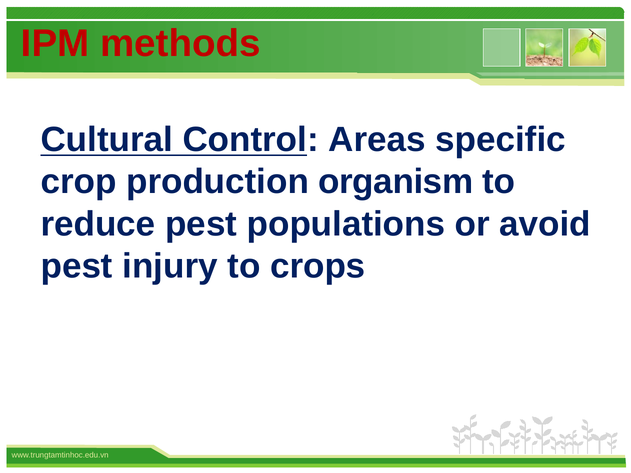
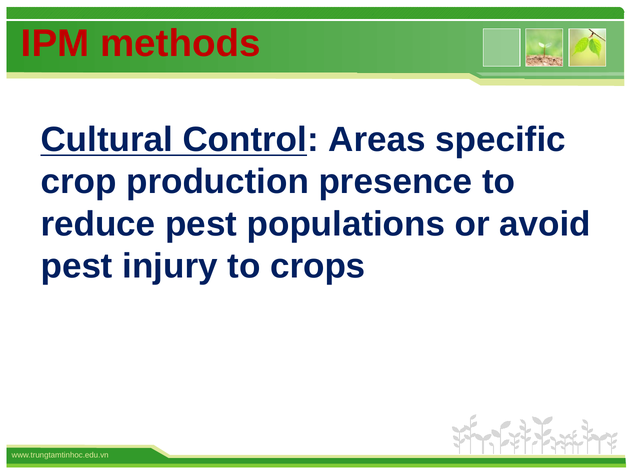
organism: organism -> presence (395, 182)
